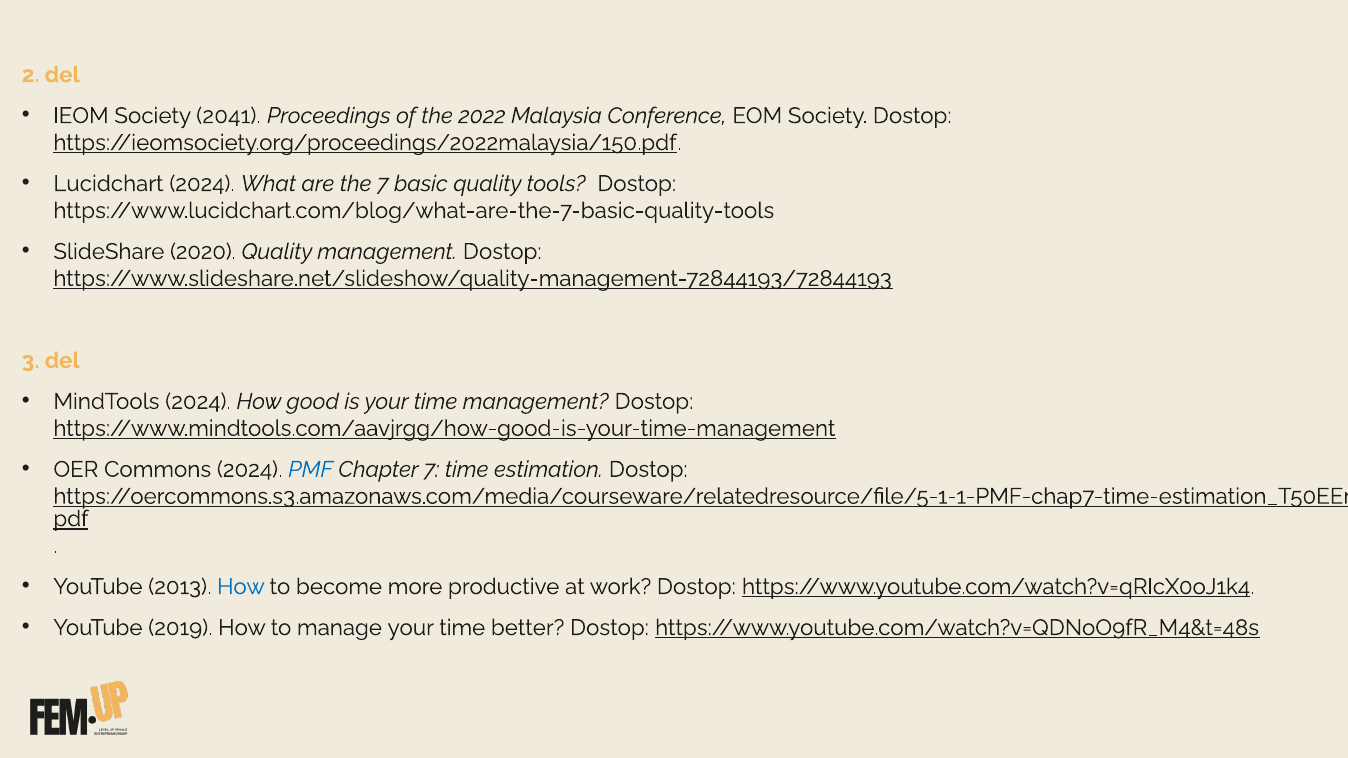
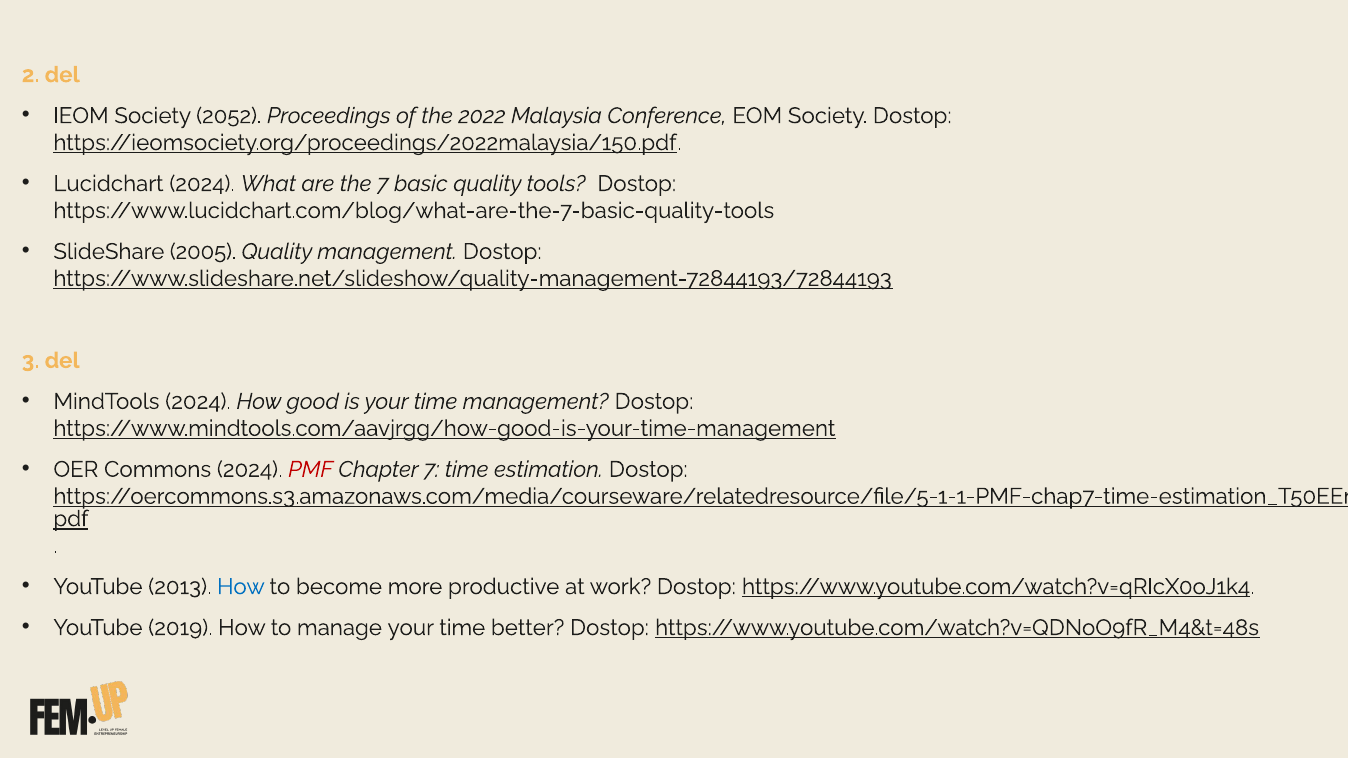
2041: 2041 -> 2052 (229, 116)
2020: 2020 -> 2005 (203, 252)
PMF colour: blue -> red (311, 470)
